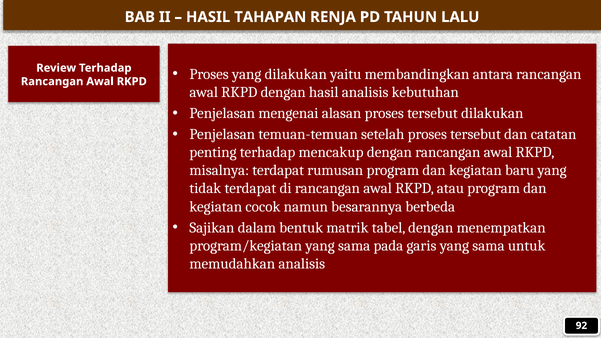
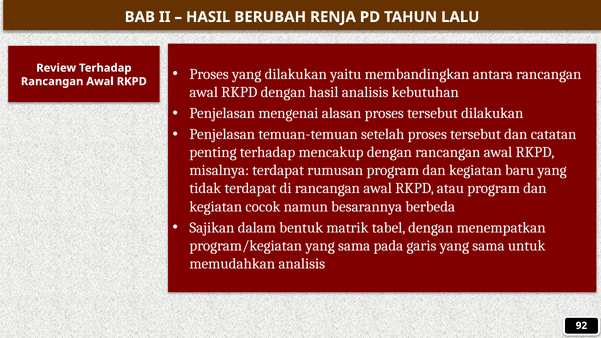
TAHAPAN: TAHAPAN -> BERUBAH (270, 17)
